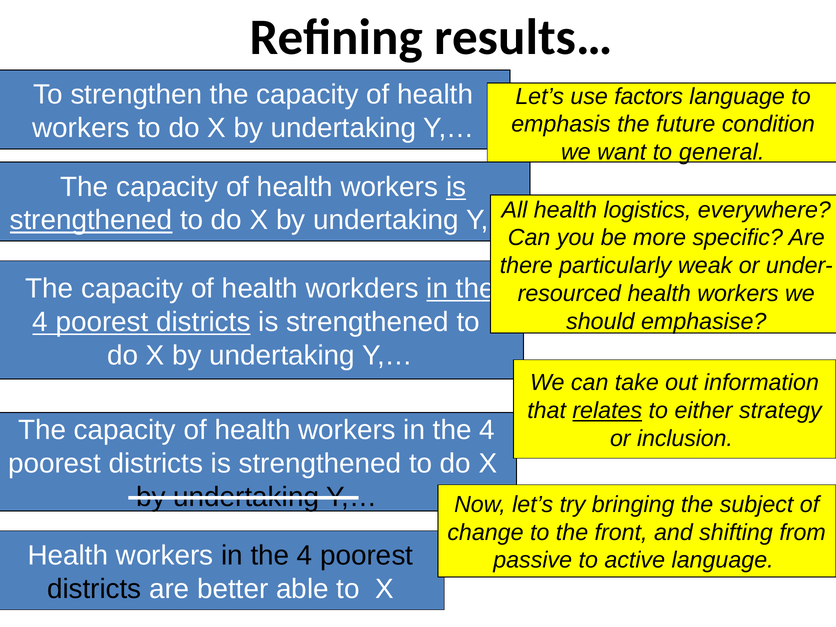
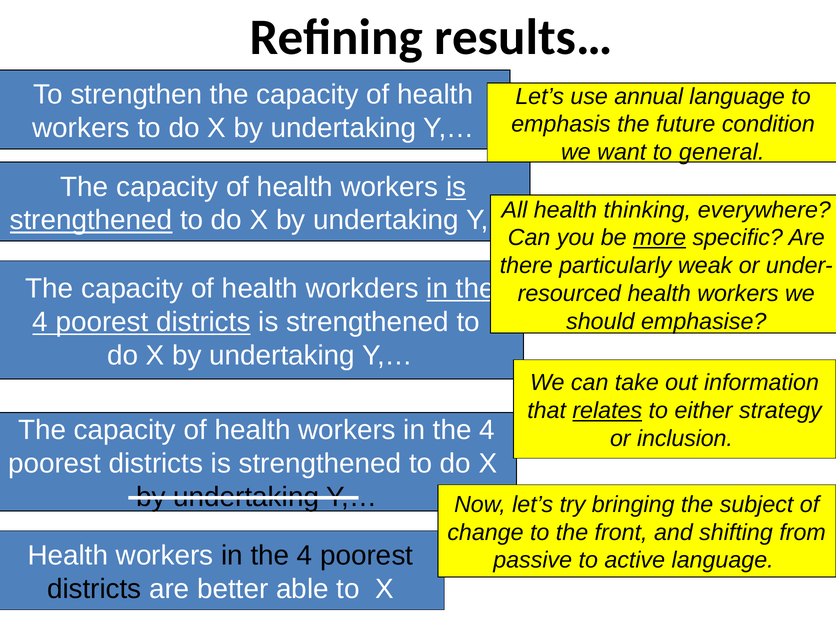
factors: factors -> annual (649, 96)
logistics: logistics -> thinking (647, 210)
more underline: none -> present (660, 238)
